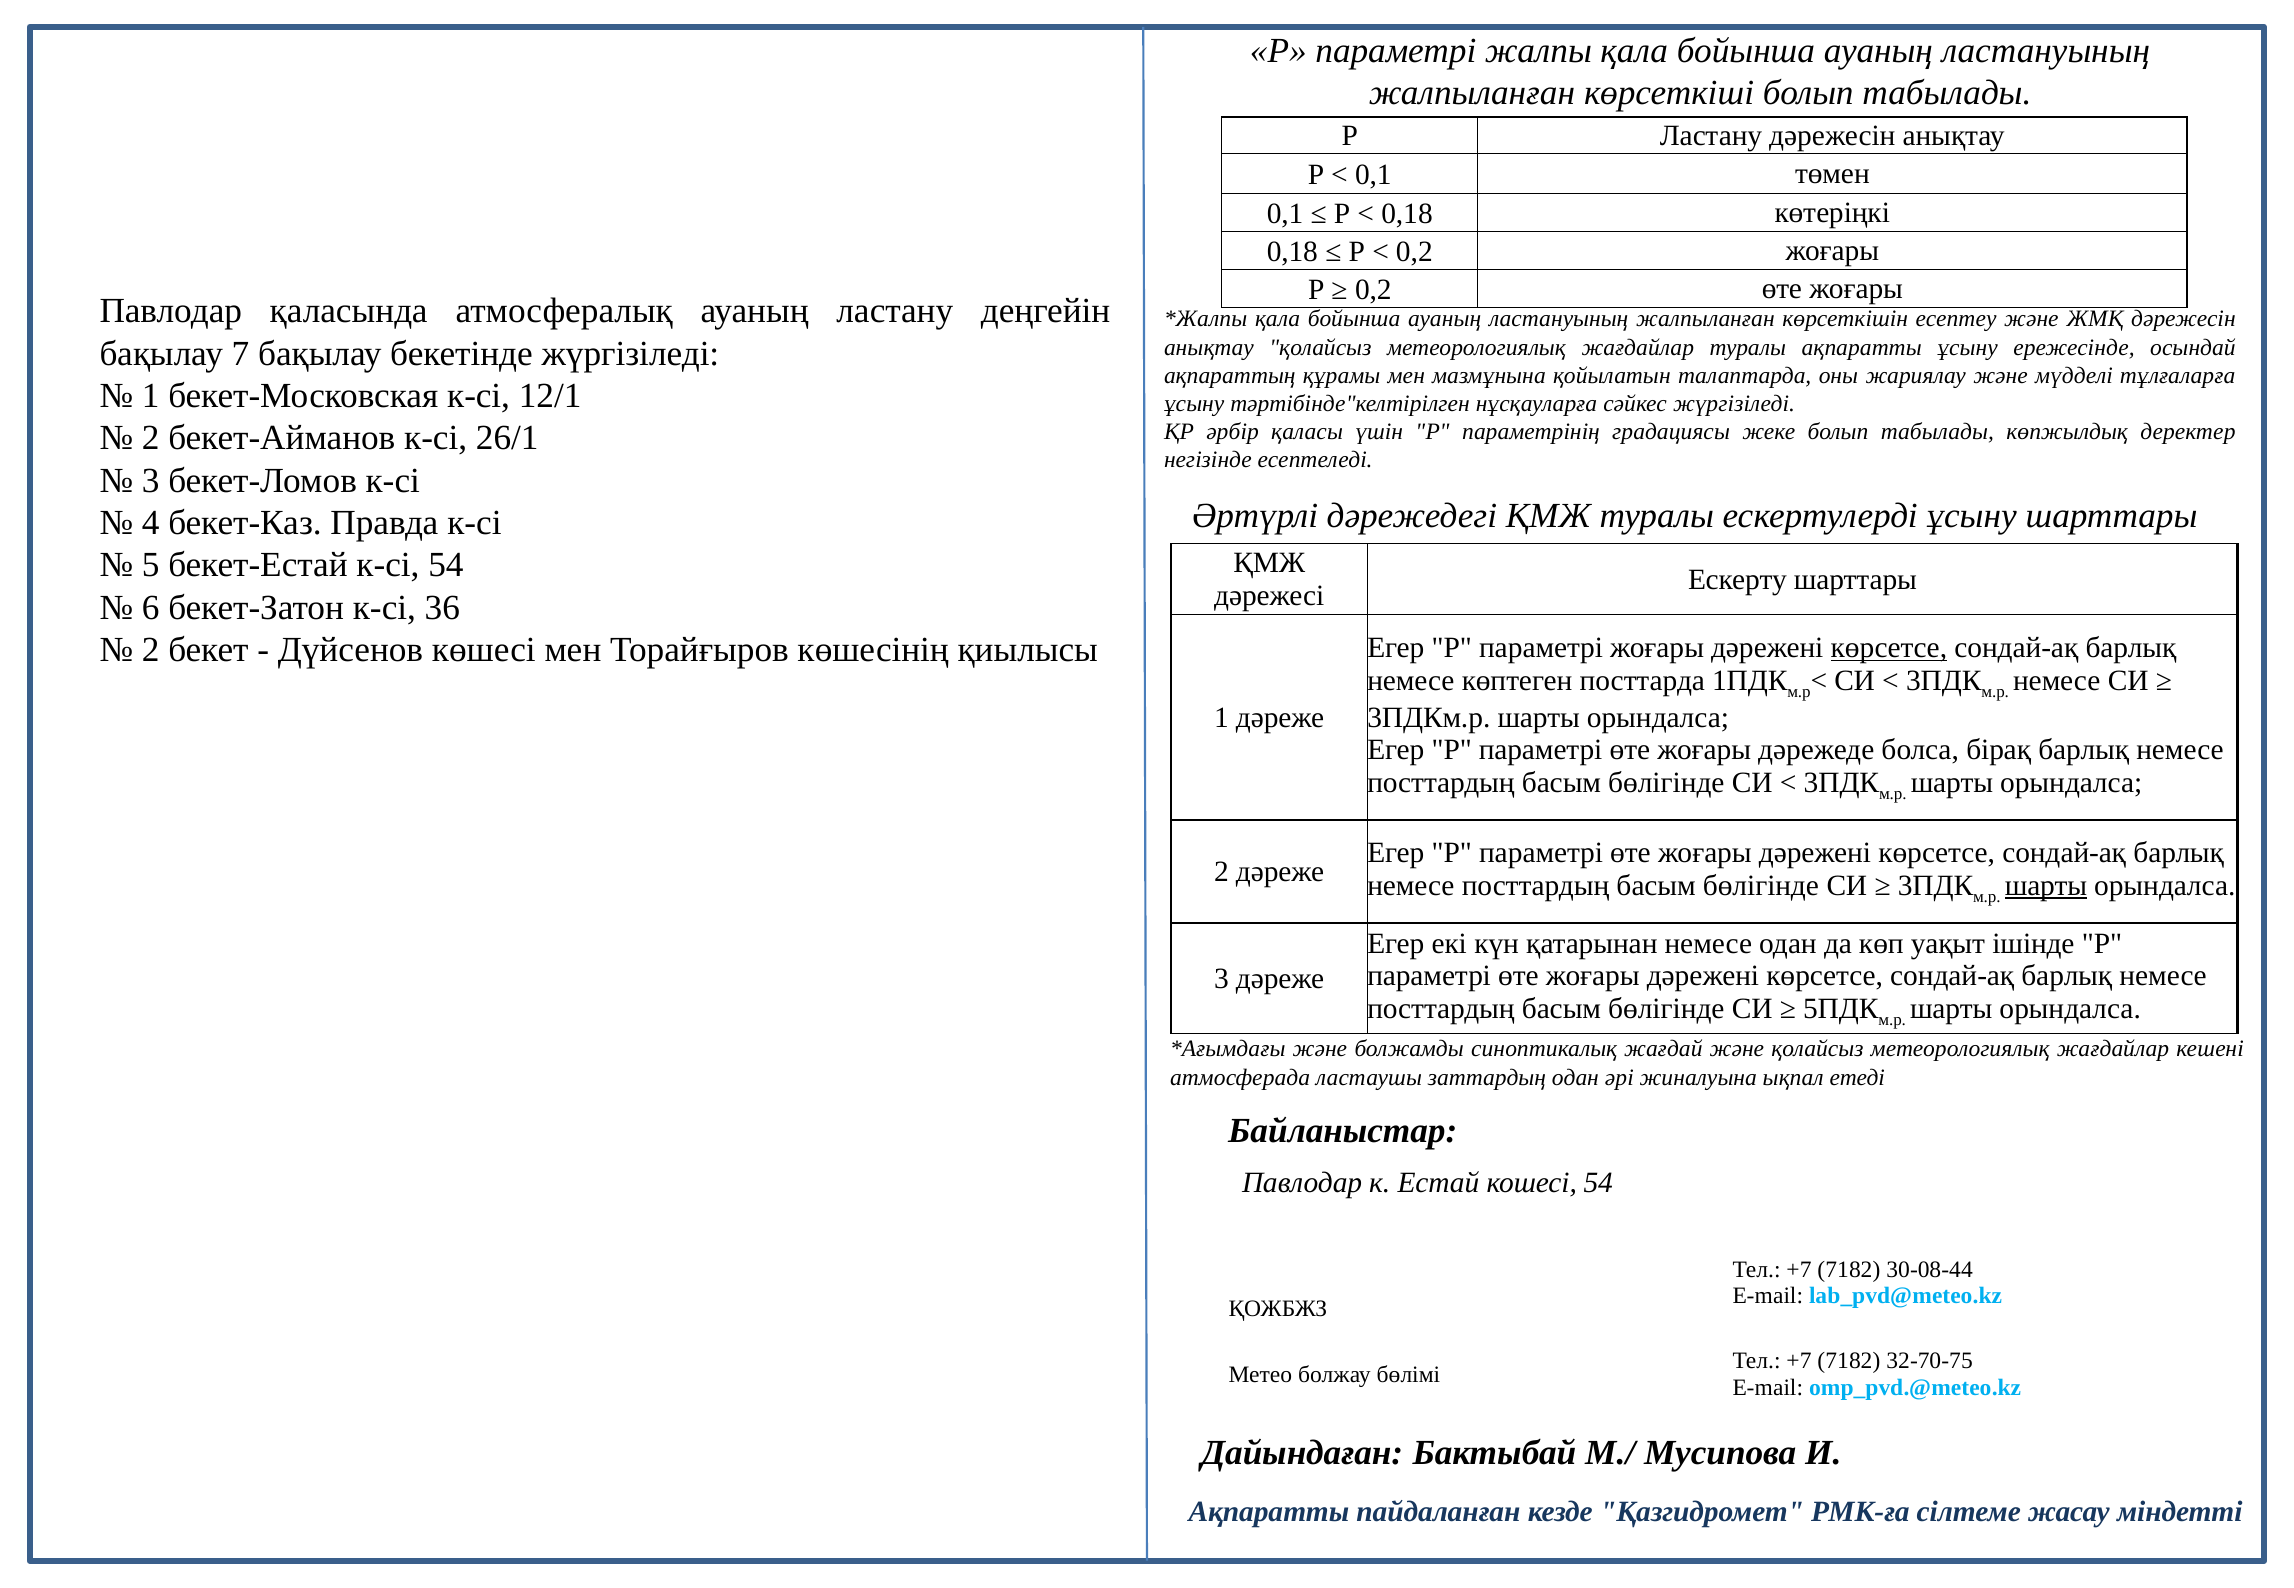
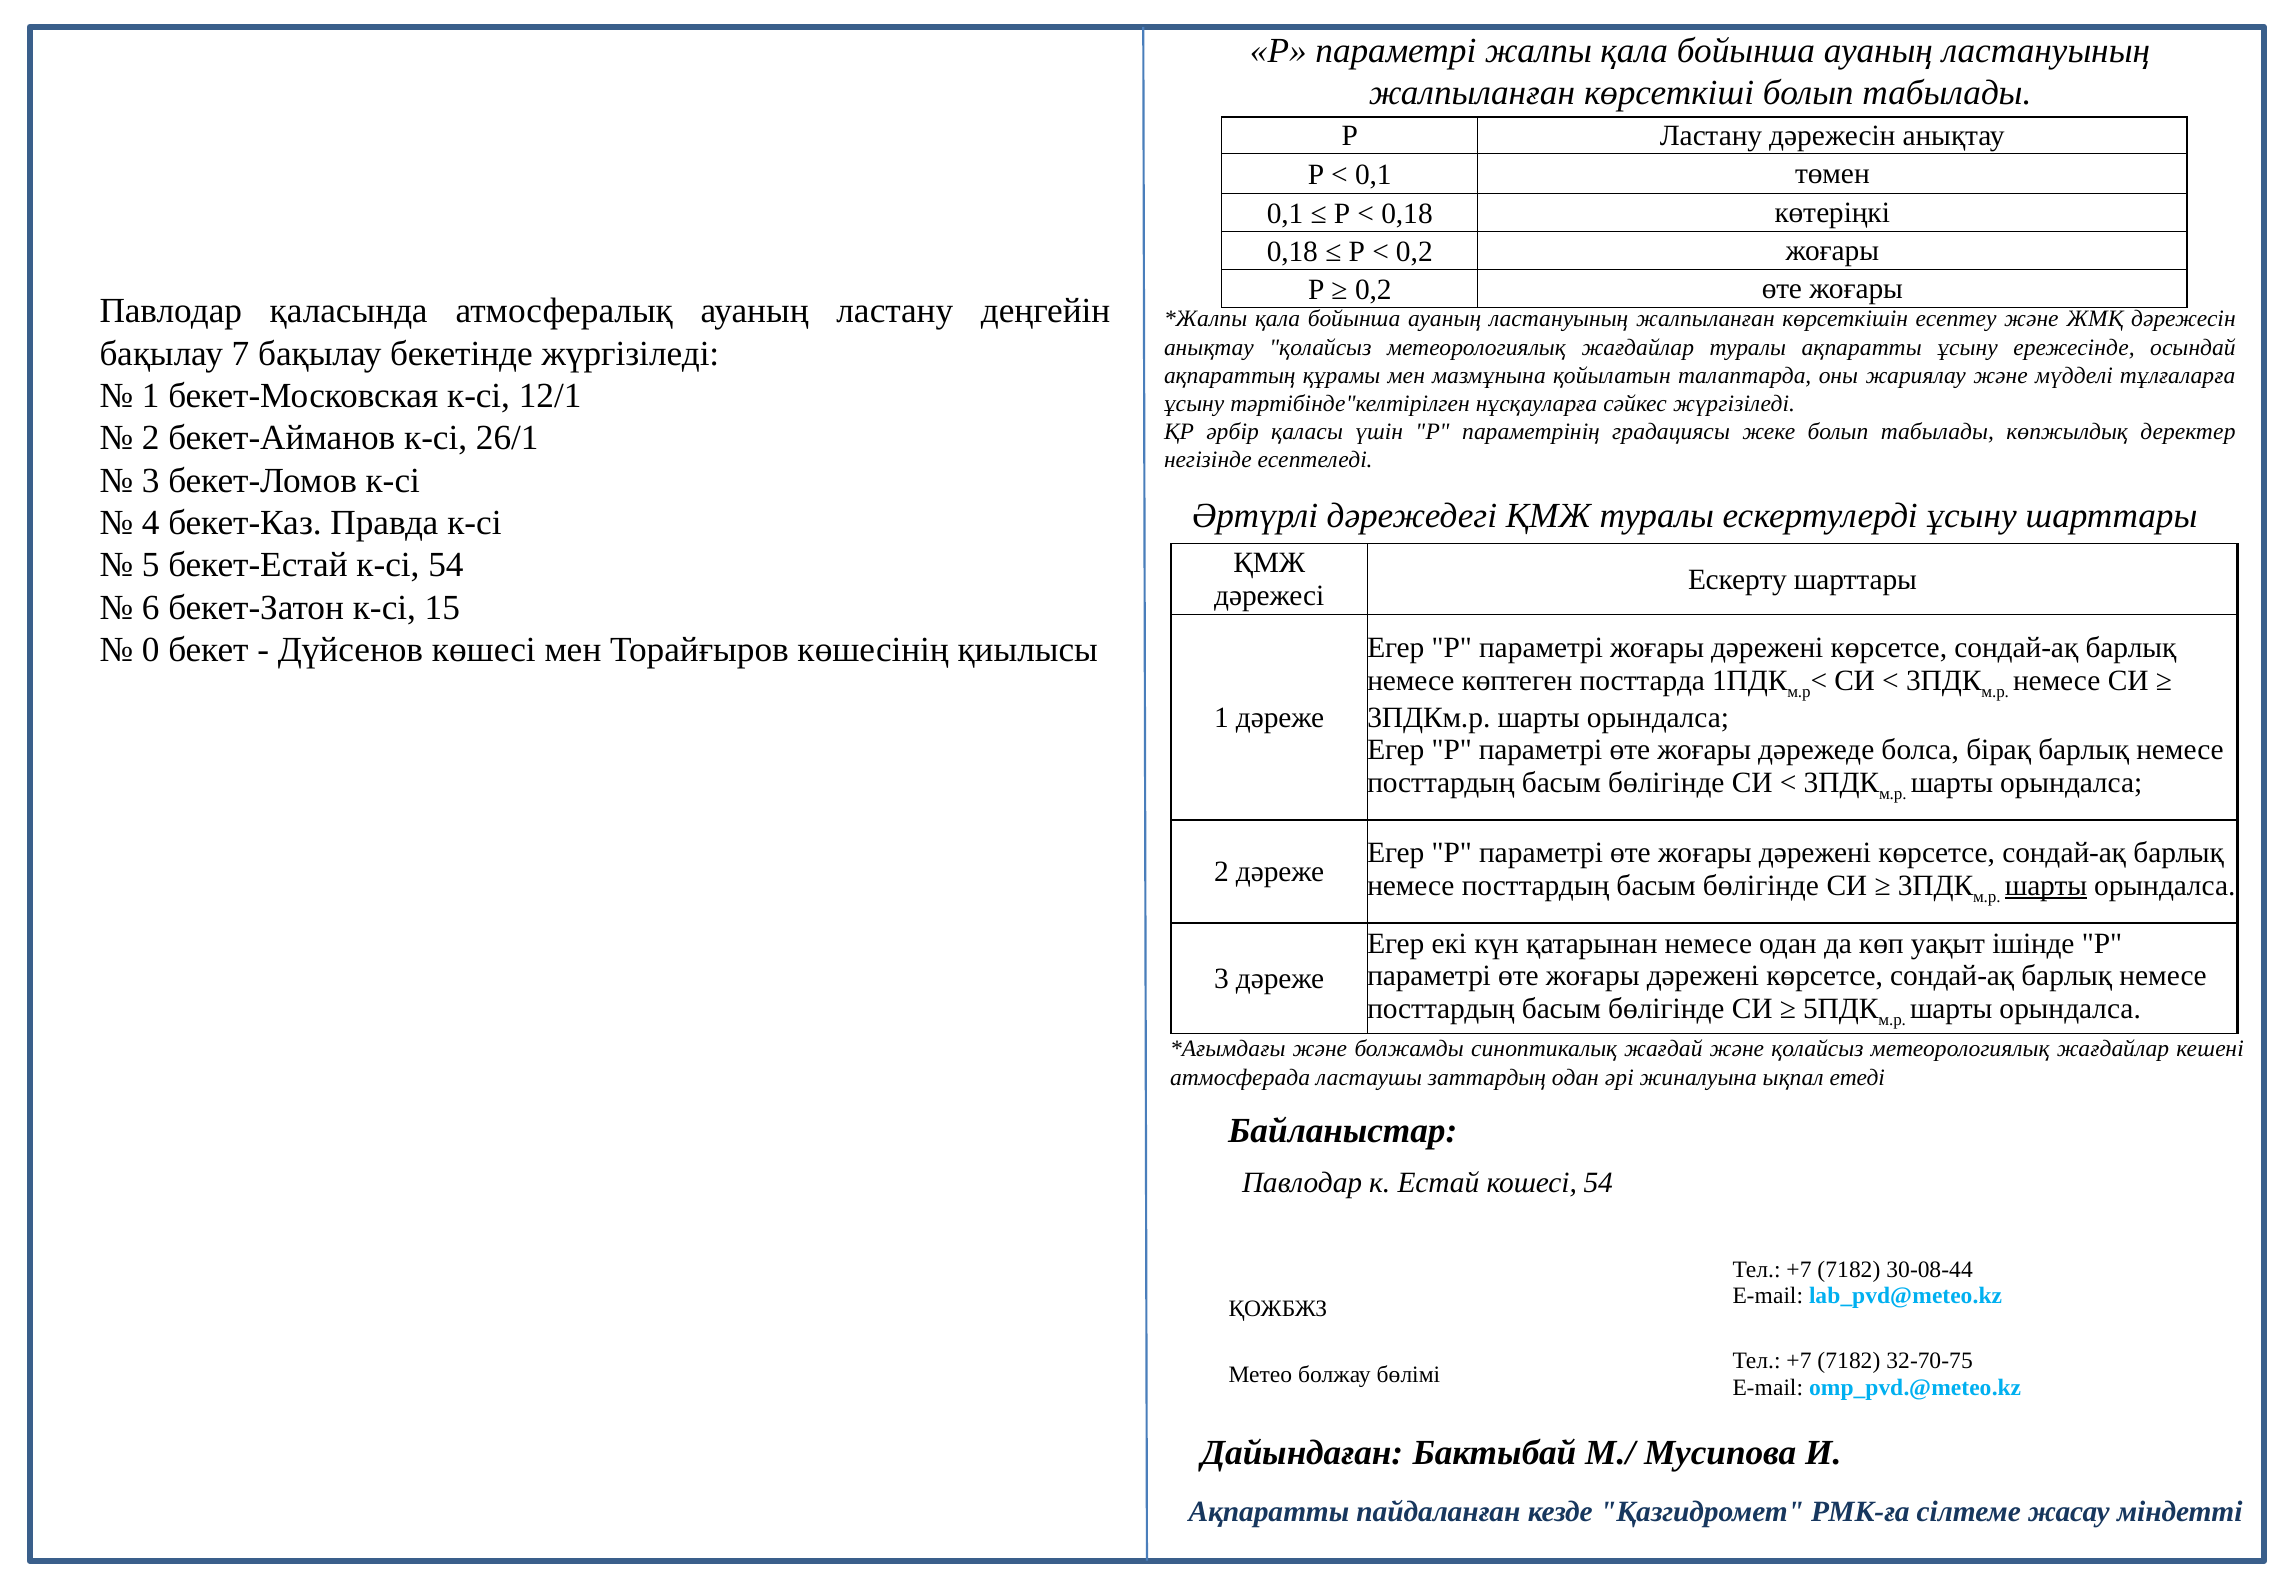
36: 36 -> 15 (442, 608)
2: 2 -> 0 (151, 650)
көрсетсе underline: present -> none (1889, 648)
